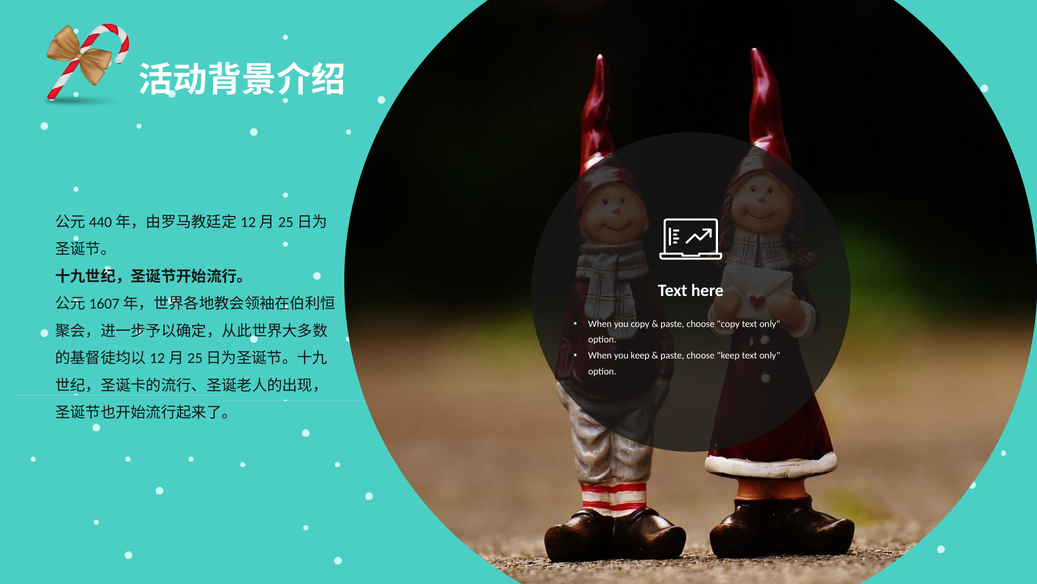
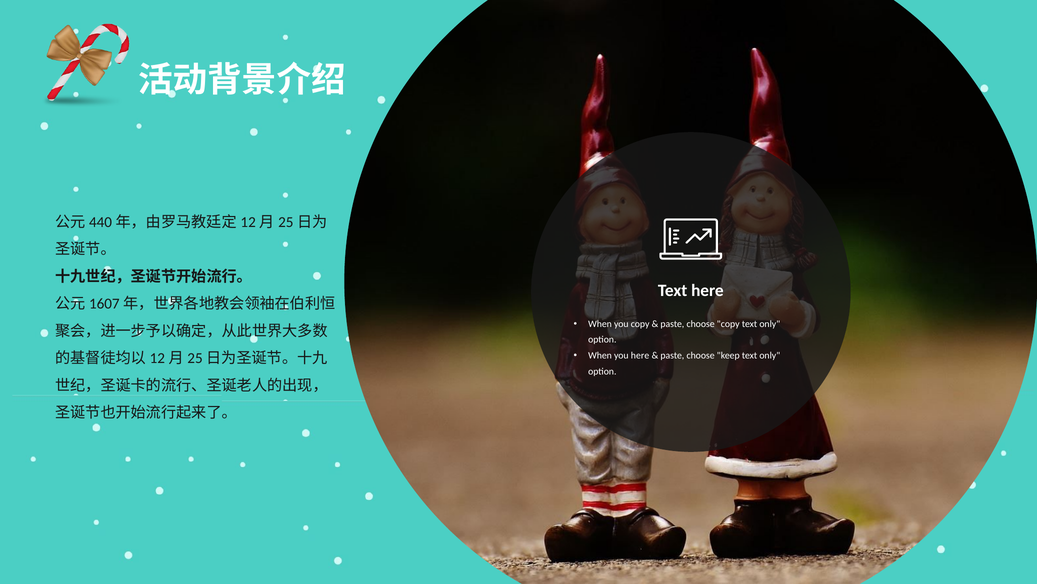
you keep: keep -> here (640, 355)
